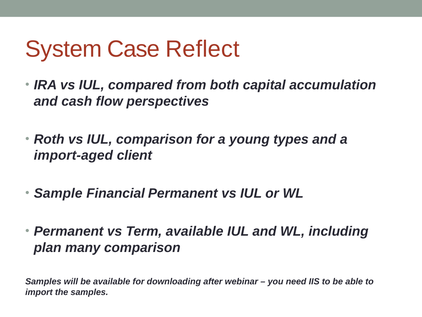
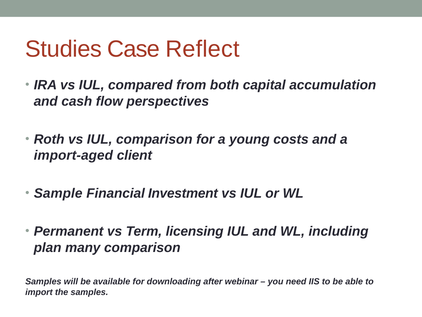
System: System -> Studies (64, 49)
types: types -> costs (291, 139)
Financial Permanent: Permanent -> Investment (183, 193)
Term available: available -> licensing (195, 231)
